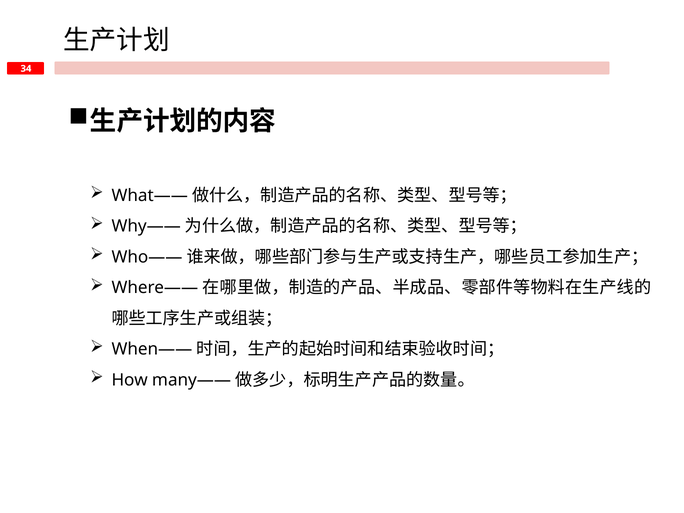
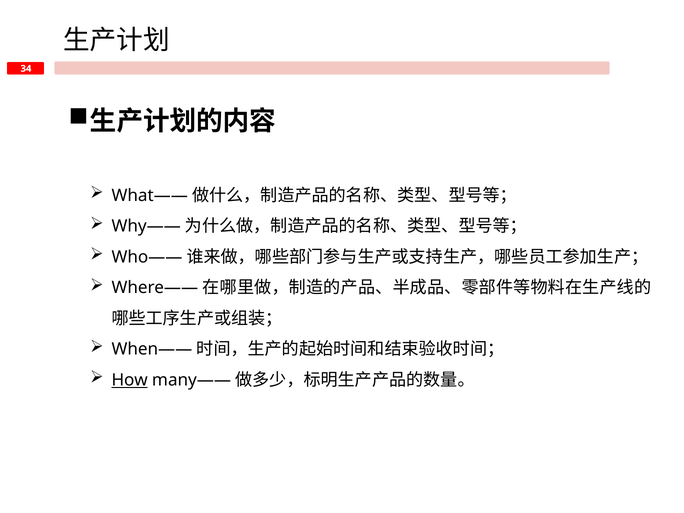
How underline: none -> present (130, 380)
